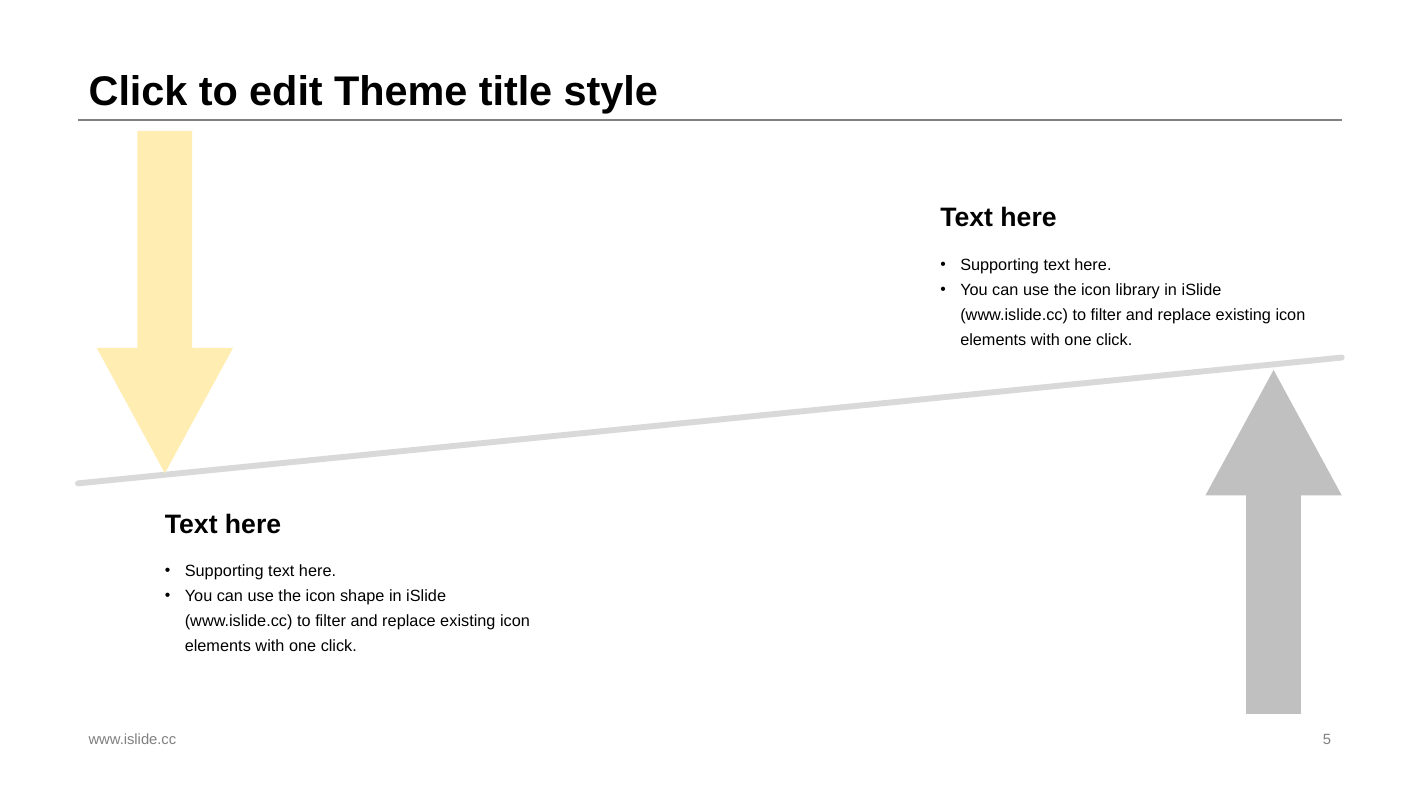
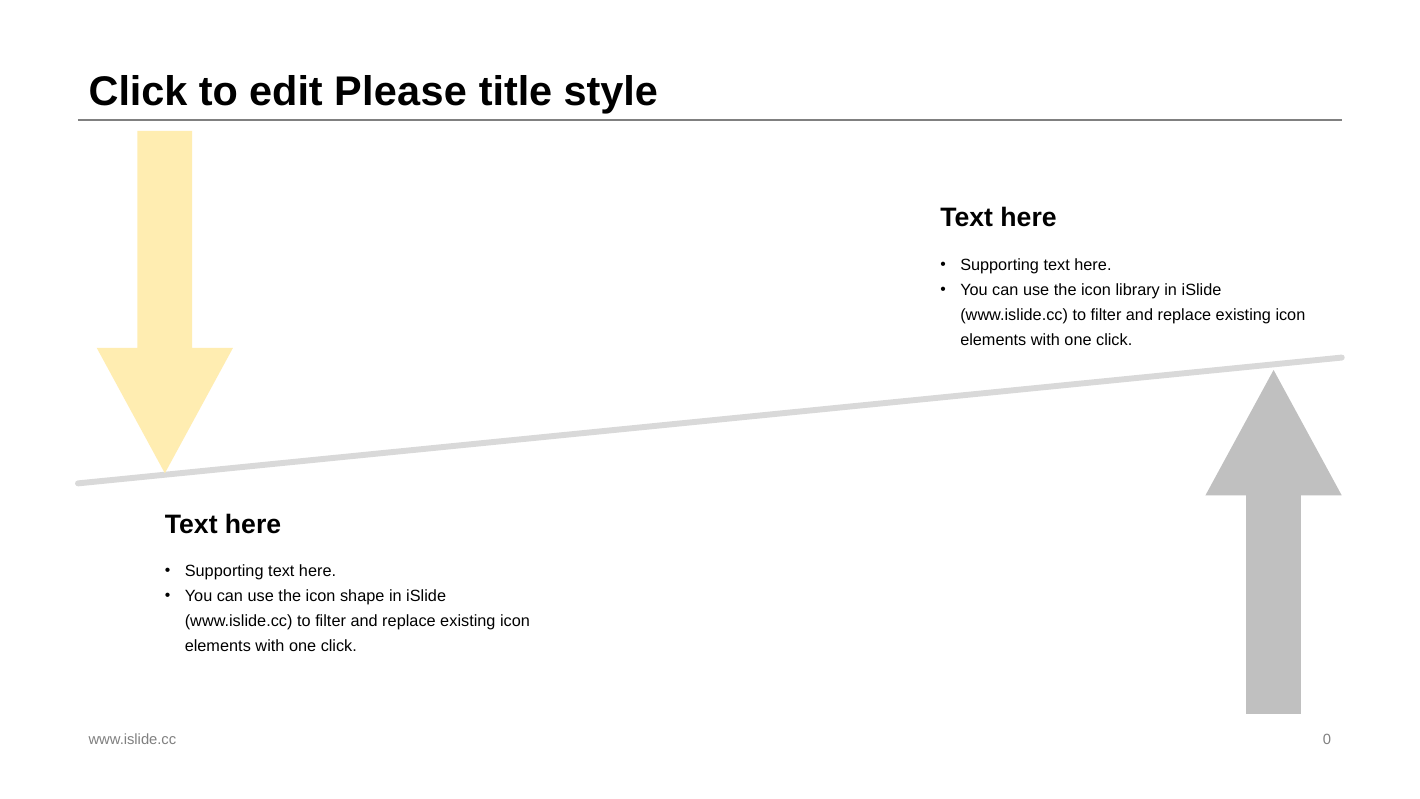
Theme: Theme -> Please (401, 92)
5: 5 -> 0 (1327, 740)
